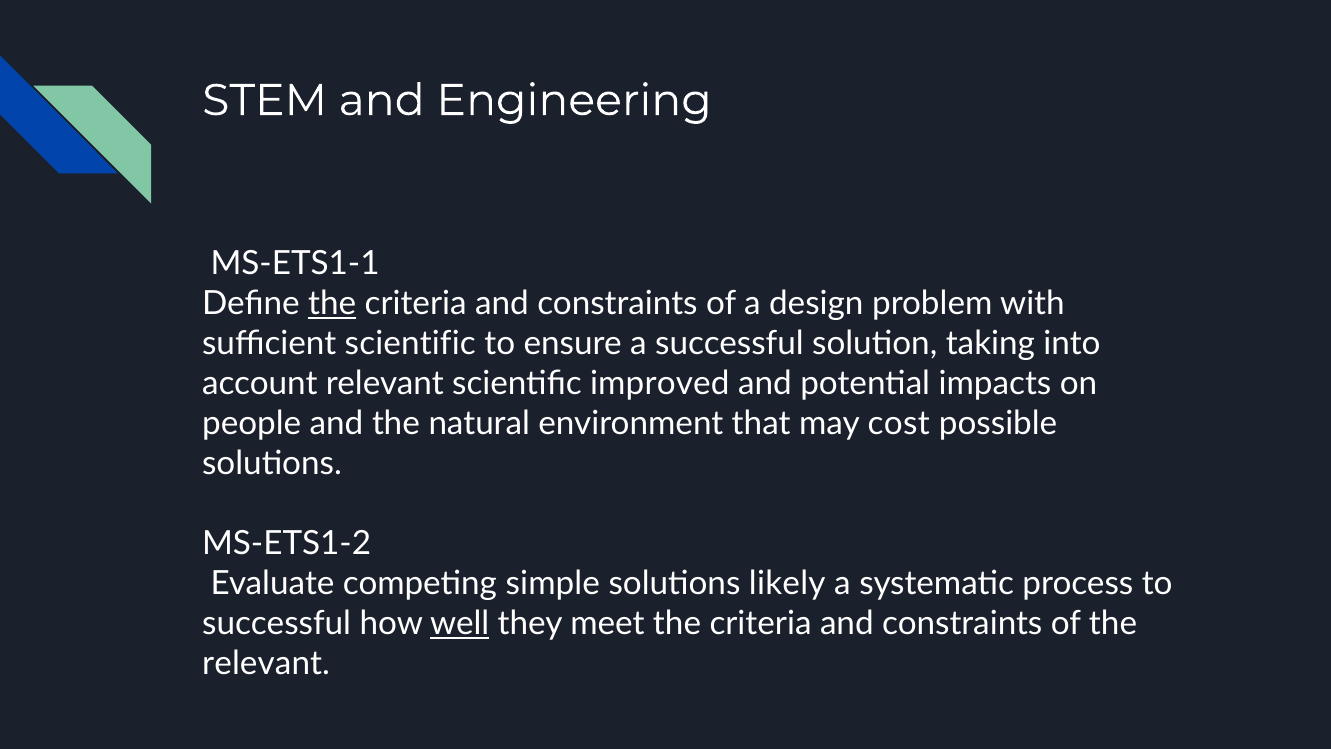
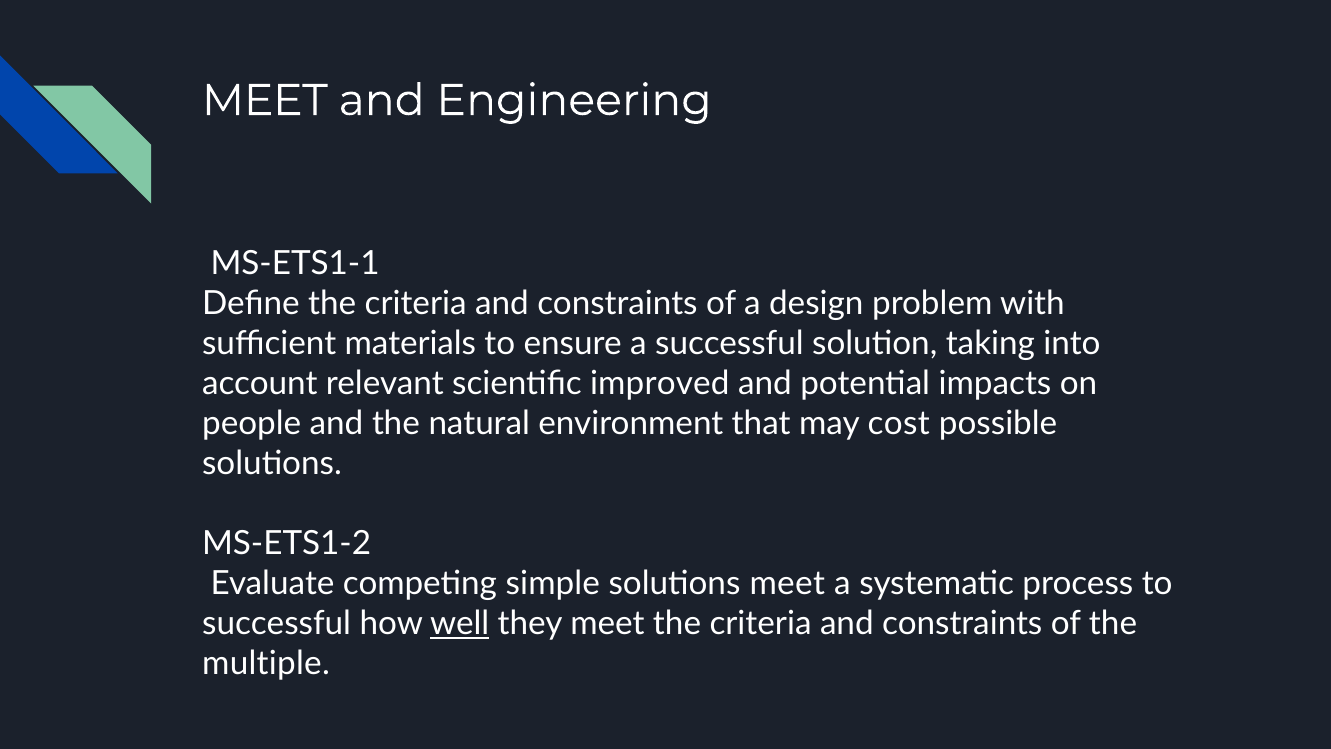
STEM: STEM -> MEET (265, 100)
the underline: present -> none (332, 304)
sufficient scientific: scientific -> materials (410, 344)
solutions likely: likely -> meet (787, 583)
relevant: relevant -> multiple (266, 663)
